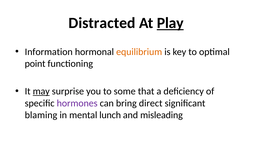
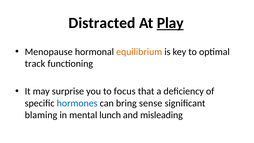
Information: Information -> Menopause (49, 52)
point: point -> track (35, 64)
may underline: present -> none (41, 91)
some: some -> focus (125, 91)
hormones colour: purple -> blue (77, 103)
direct: direct -> sense (151, 103)
